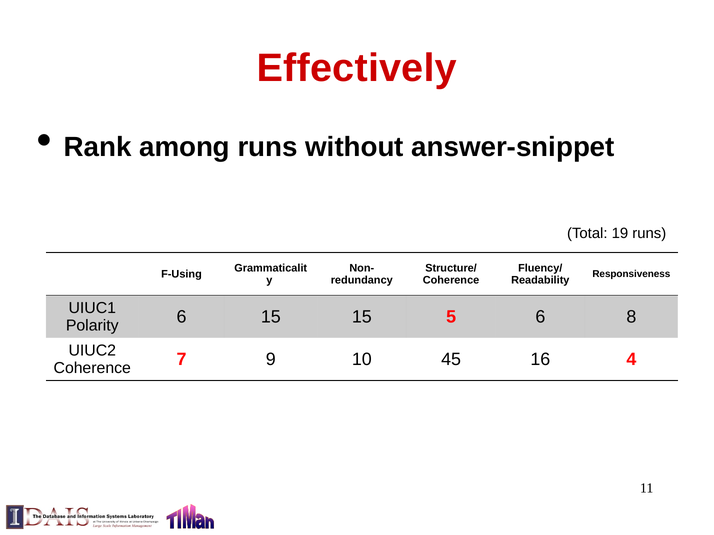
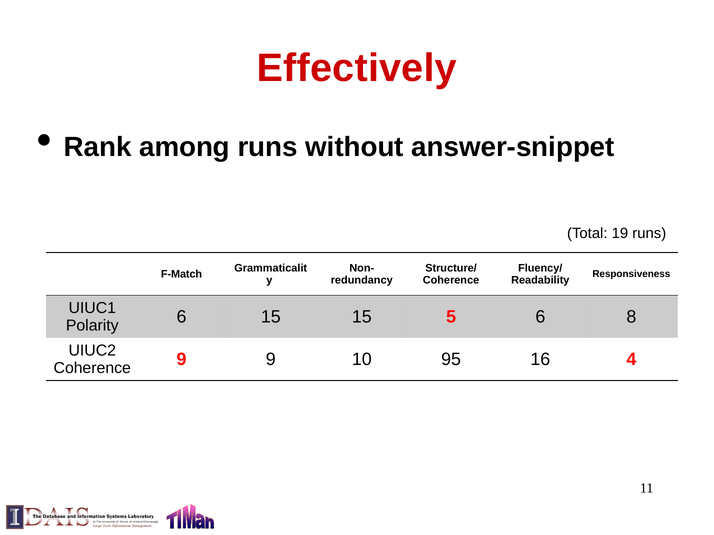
F-Using: F-Using -> F-Match (182, 274)
Coherence 7: 7 -> 9 (182, 360)
45: 45 -> 95 (451, 360)
